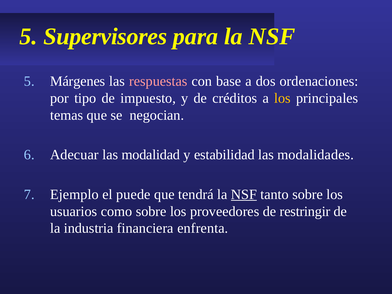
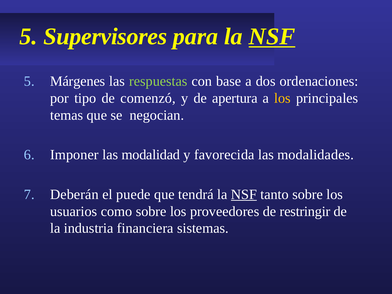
NSF underline: none -> present (272, 37)
respuestas colour: pink -> light green (158, 81)
impuesto: impuesto -> comenzó (148, 98)
créditos: créditos -> apertura (235, 98)
Adecuar: Adecuar -> Imponer (74, 155)
estabilidad: estabilidad -> favorecida (224, 155)
Ejemplo: Ejemplo -> Deberán (74, 194)
enfrenta: enfrenta -> sistemas (203, 228)
